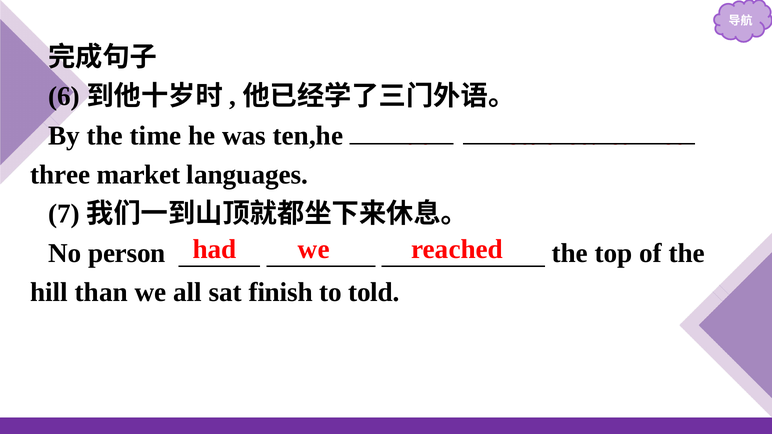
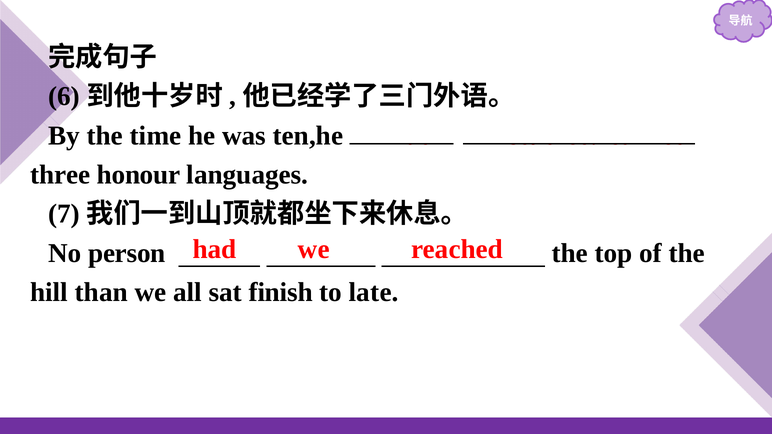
market: market -> honour (138, 175)
told: told -> late (374, 292)
